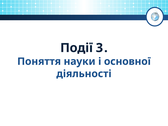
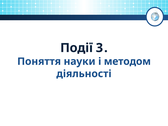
основної: основної -> методом (127, 61)
